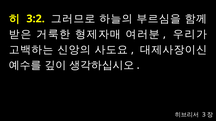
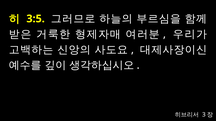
3:2: 3:2 -> 3:5 (36, 19)
